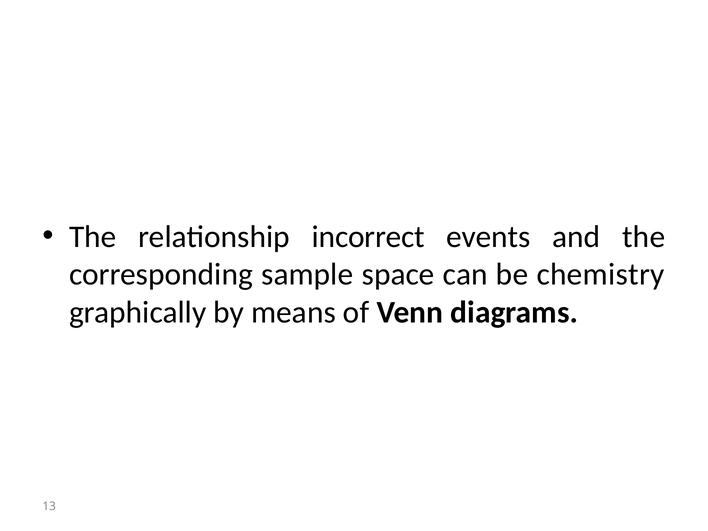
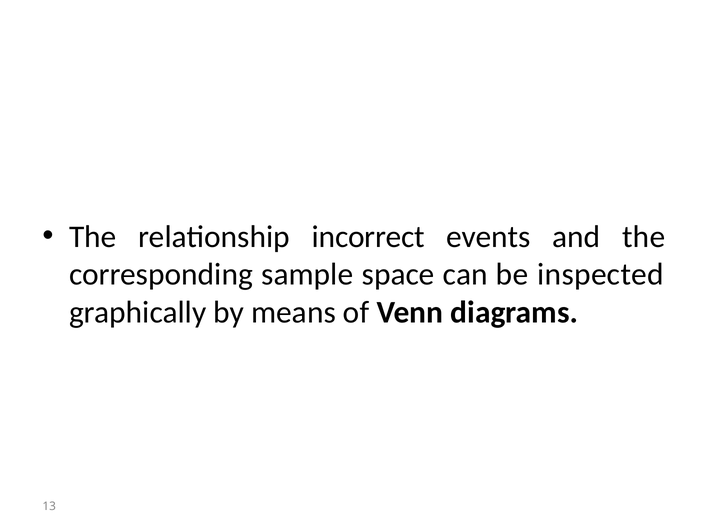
chemistry: chemistry -> inspected (601, 274)
